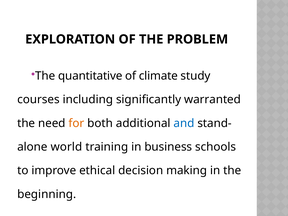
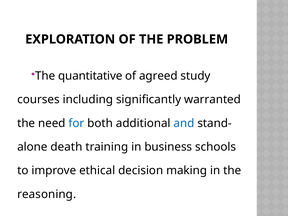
climate: climate -> agreed (158, 76)
for colour: orange -> blue (76, 123)
world: world -> death (66, 147)
beginning: beginning -> reasoning (47, 194)
